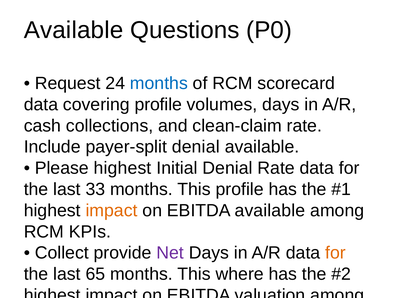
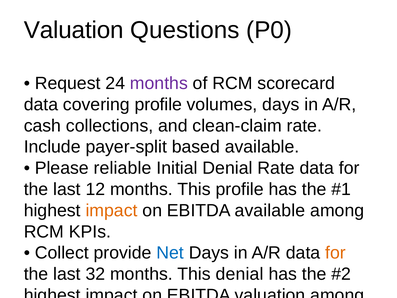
Available: Available -> Valuation (74, 30)
months colour: blue -> purple (159, 83)
payer-split denial: denial -> based (196, 147)
Please highest: highest -> reliable (123, 168)
33: 33 -> 12 (95, 189)
Net colour: purple -> blue (170, 253)
65: 65 -> 32 (95, 274)
This where: where -> denial (240, 274)
